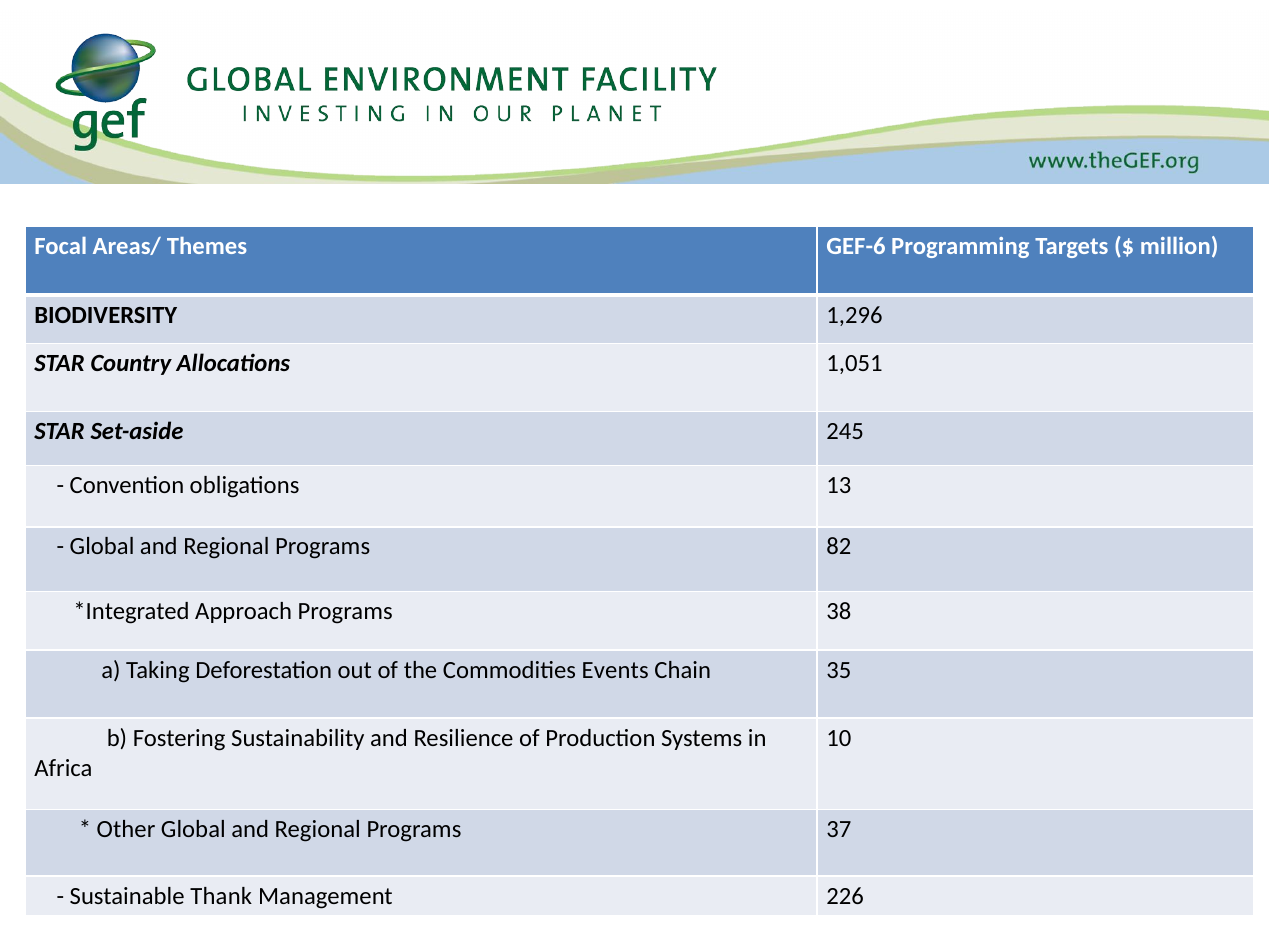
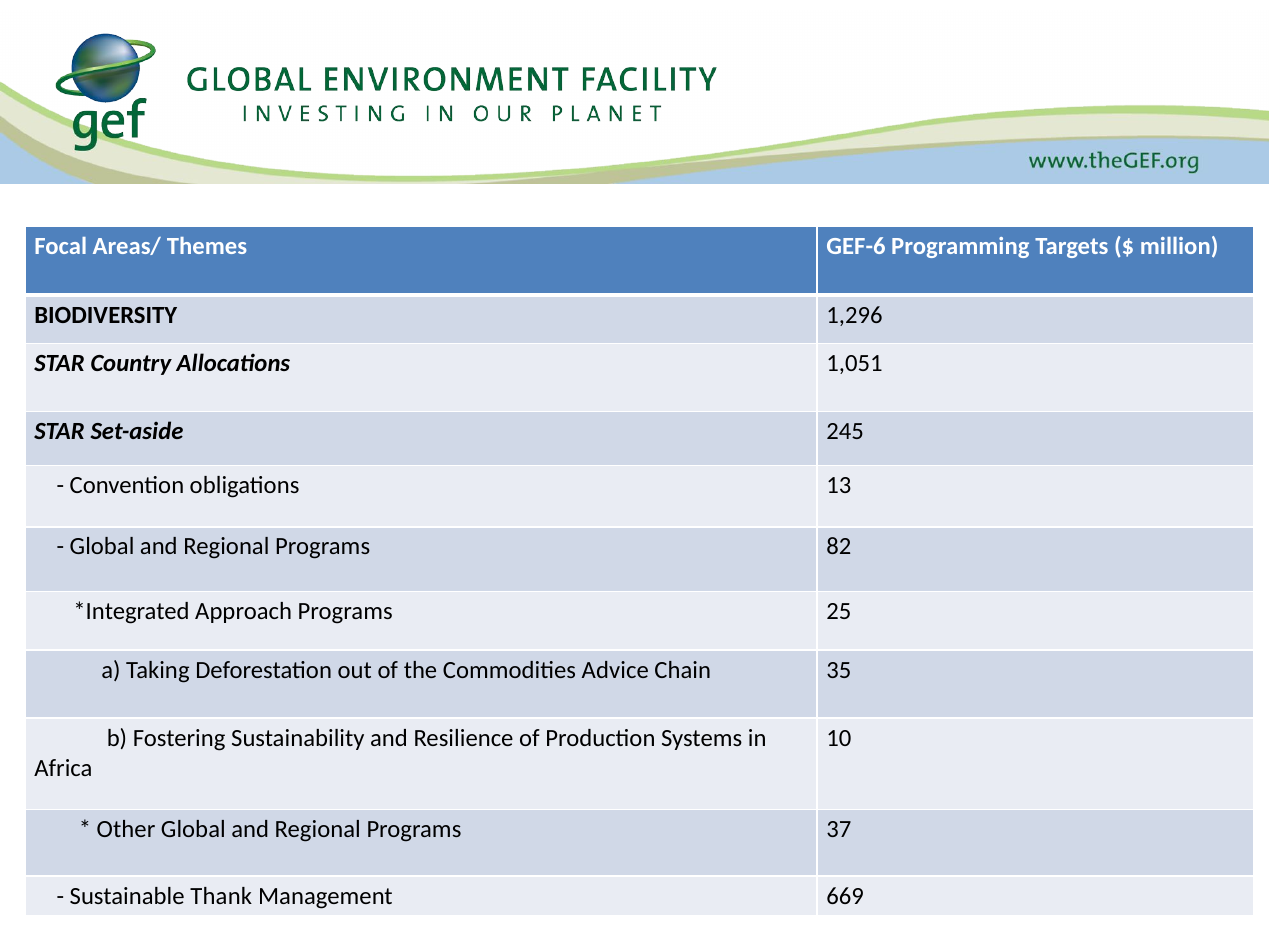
38: 38 -> 25 (839, 612)
Events: Events -> Advice (615, 670)
226: 226 -> 669 (845, 896)
